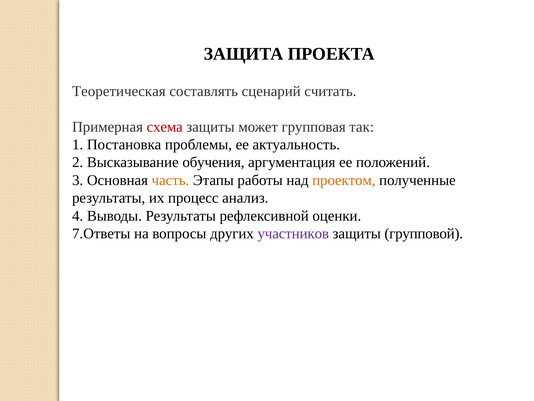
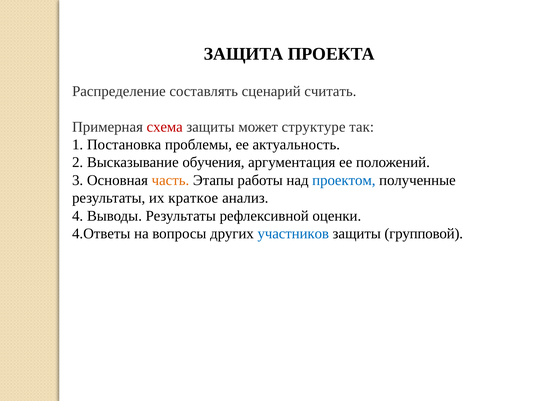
Теоретическая: Теоретическая -> Распределение (119, 91)
групповая: групповая -> структуре (314, 127)
проектом colour: orange -> blue (344, 180)
процесс: процесс -> краткое (193, 198)
7.Ответы: 7.Ответы -> 4.Ответы (101, 233)
участников colour: purple -> blue (293, 233)
